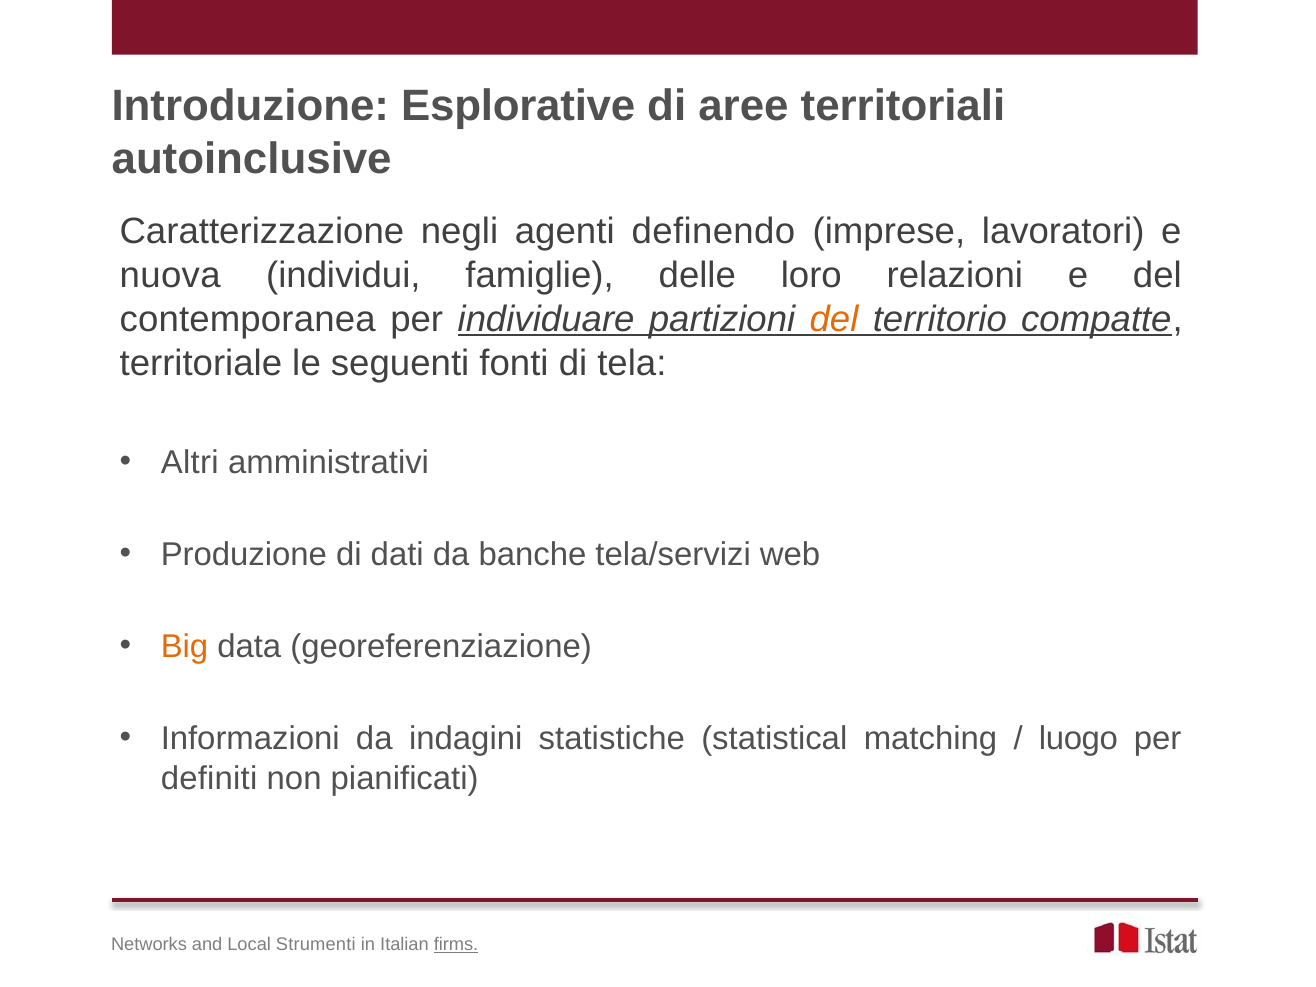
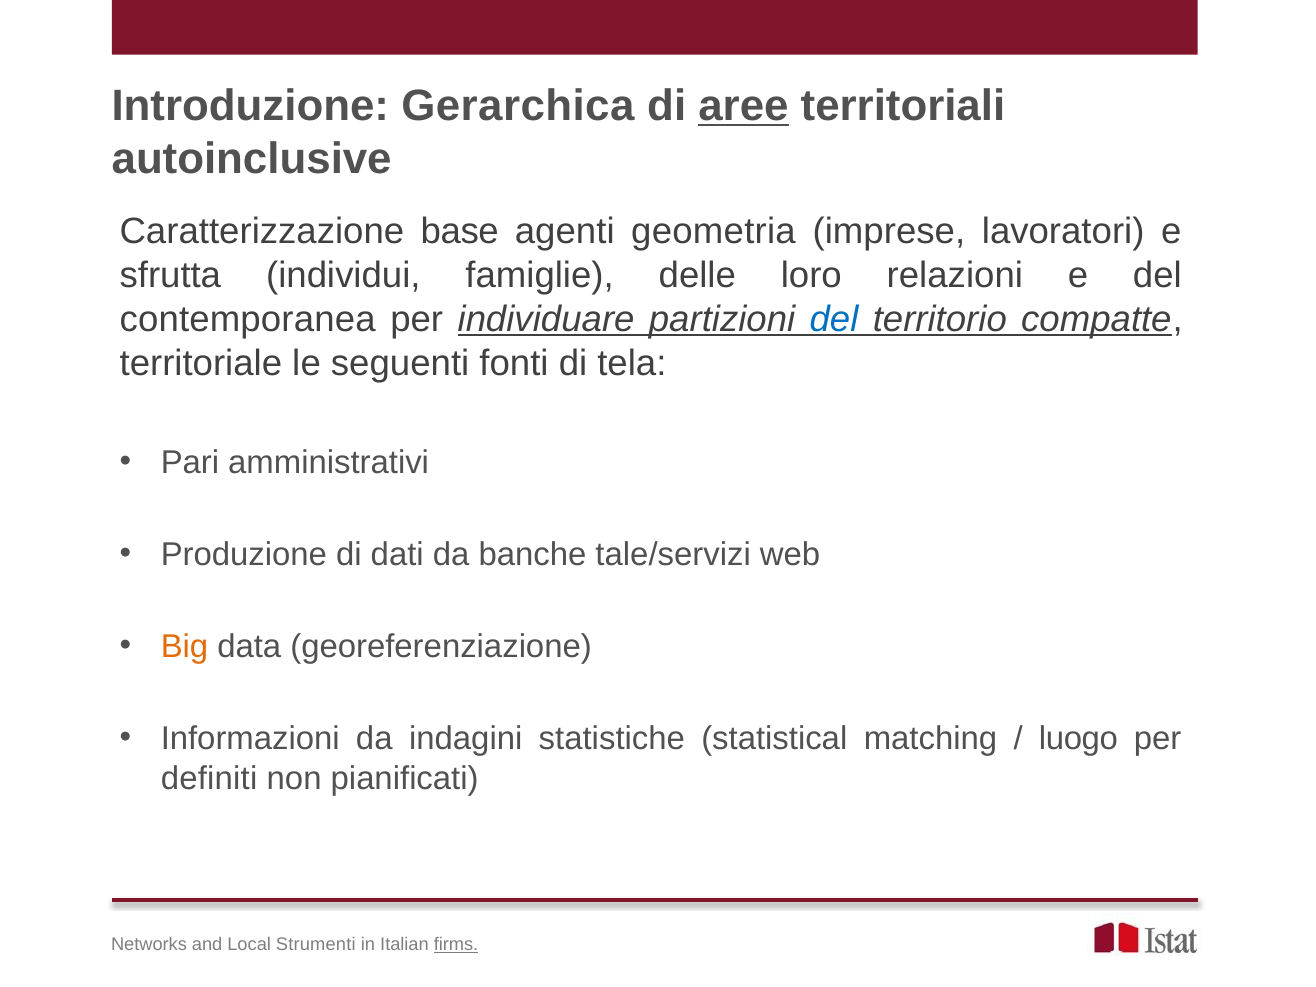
Esplorative: Esplorative -> Gerarchica (518, 106)
aree underline: none -> present (743, 106)
negli: negli -> base (460, 232)
definendo: definendo -> geometria (714, 232)
nuova: nuova -> sfrutta (170, 275)
del colour: orange -> blue (834, 319)
Altri: Altri -> Pari (190, 462)
tela/servizi: tela/servizi -> tale/servizi (673, 555)
